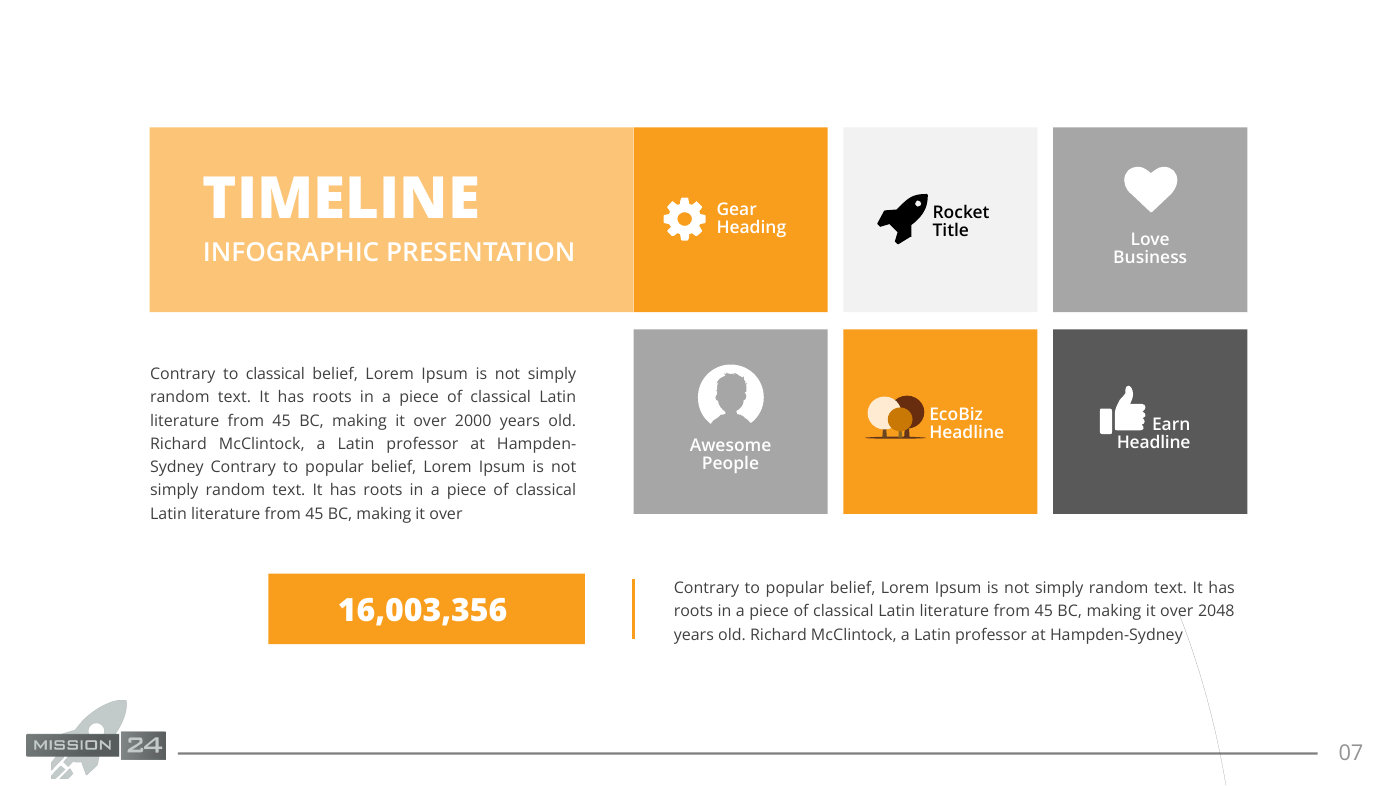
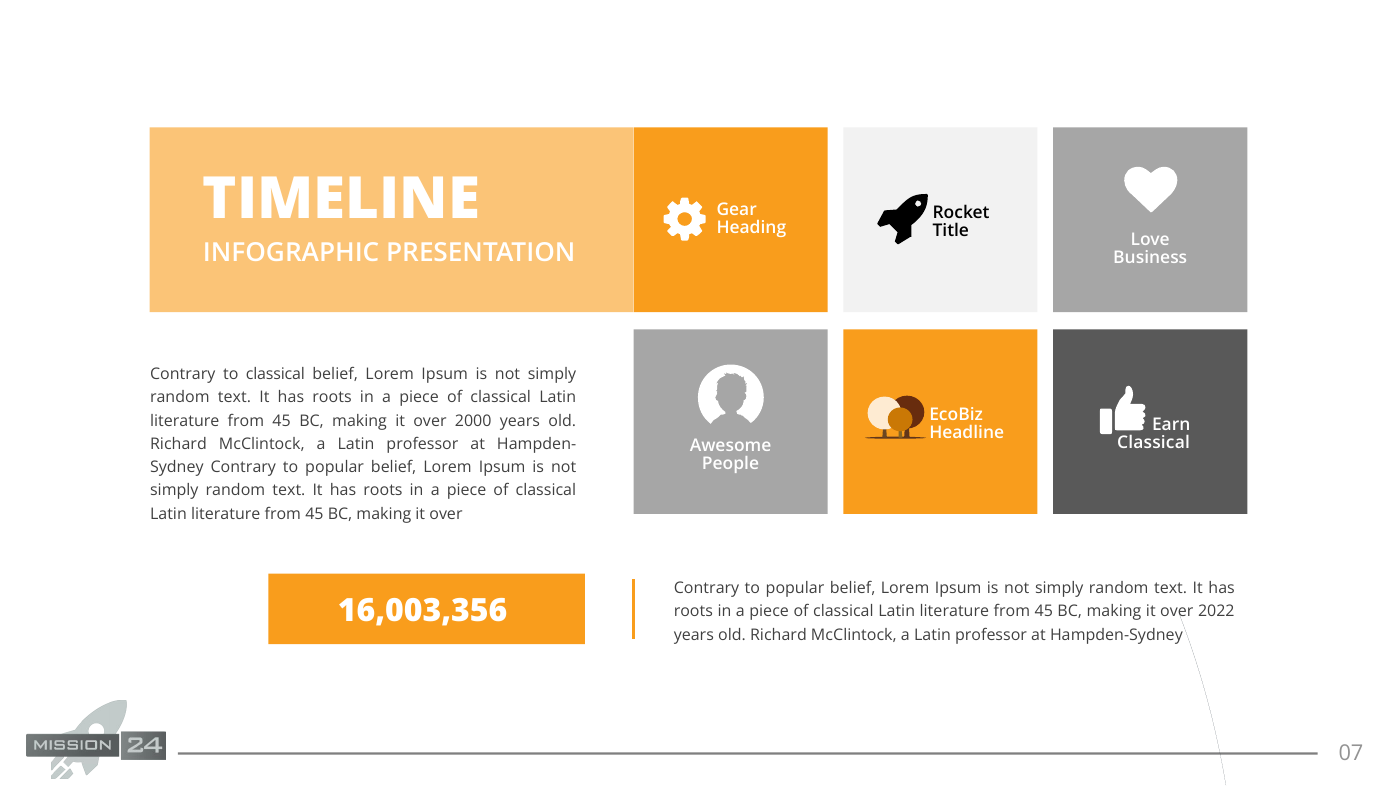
Headline: Headline -> Classical (1154, 442)
2048: 2048 -> 2022 (1216, 611)
